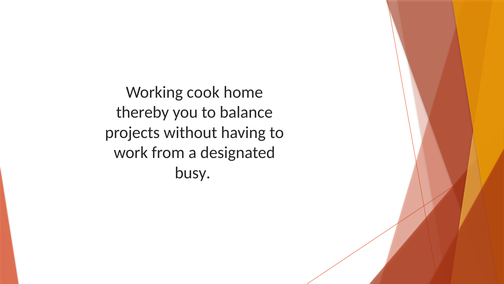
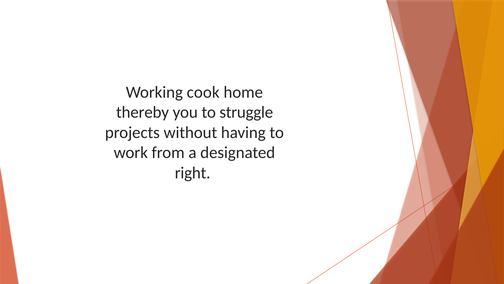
balance: balance -> struggle (246, 112)
busy: busy -> right (193, 173)
